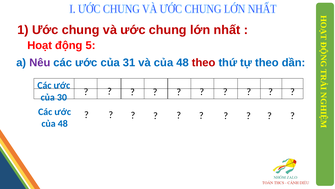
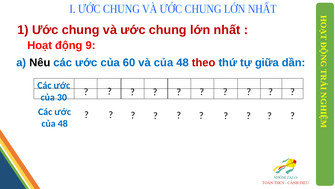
5: 5 -> 9 (91, 45)
Nêu colour: purple -> black (40, 63)
31: 31 -> 60 (129, 63)
tự theo: theo -> giữa (267, 63)
